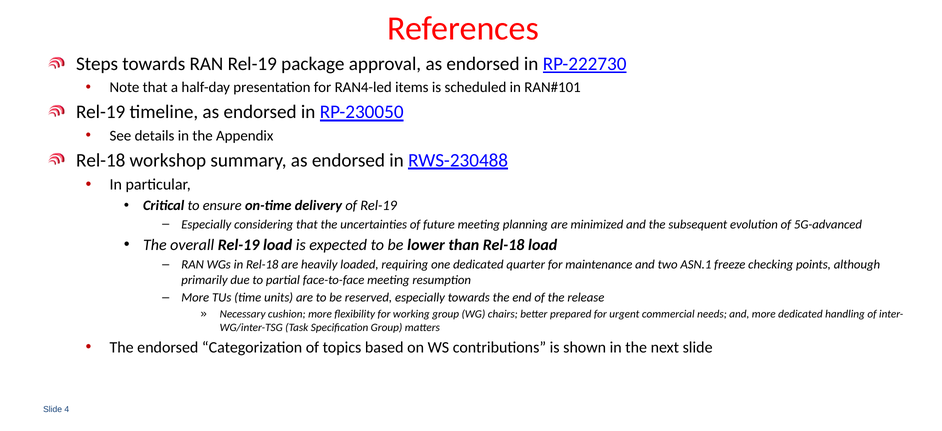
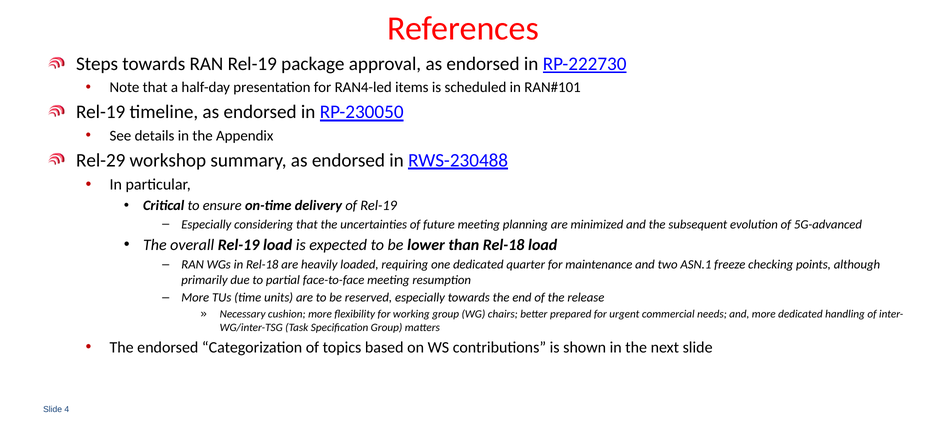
Rel-18: Rel-18 -> Rel-29 (101, 160)
